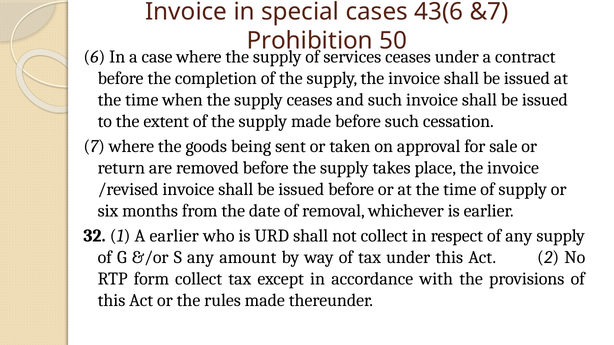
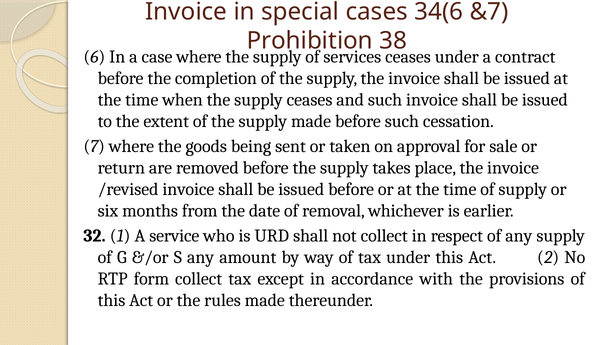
43(6: 43(6 -> 34(6 (439, 12)
50: 50 -> 38 (393, 41)
A earlier: earlier -> service (174, 236)
